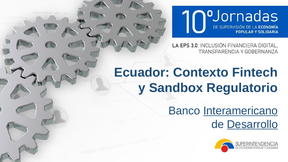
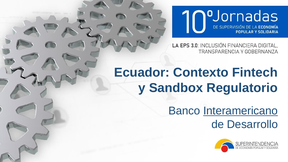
Desarrollo underline: present -> none (252, 124)
